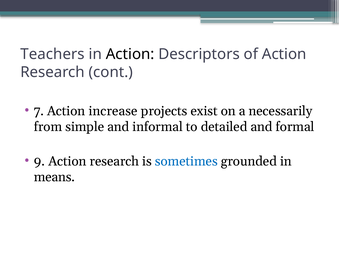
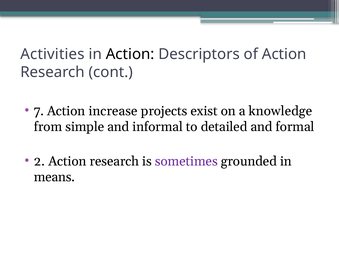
Teachers: Teachers -> Activities (52, 54)
necessarily: necessarily -> knowledge (280, 111)
9: 9 -> 2 (39, 161)
sometimes colour: blue -> purple (186, 161)
